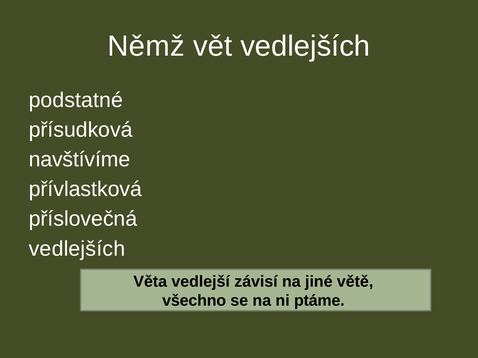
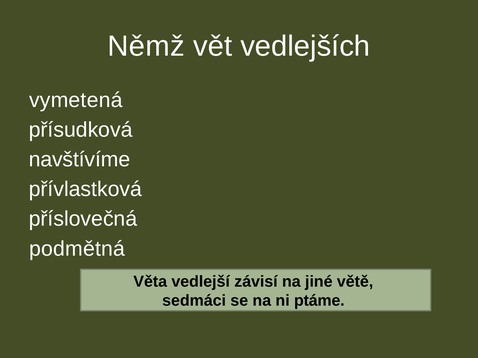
podstatné: podstatné -> vymetená (76, 100)
vedlejších: vedlejších -> podmětná (77, 249)
všechno: všechno -> sedmáci (194, 301)
